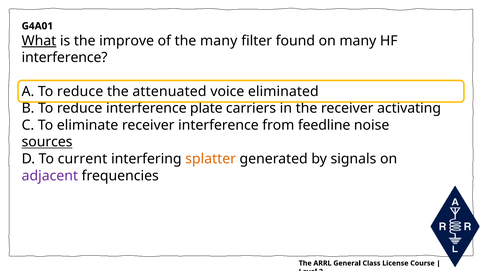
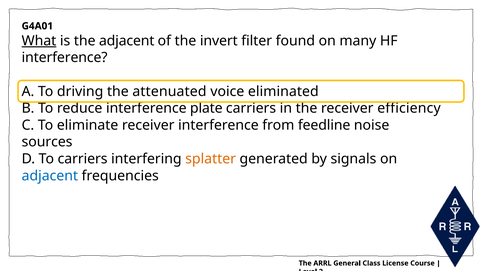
the improve: improve -> adjacent (127, 41)
the many: many -> invert (219, 41)
A To reduce: reduce -> driving (80, 91)
activating: activating -> efficiency (409, 108)
sources underline: present -> none (47, 142)
To current: current -> carriers (83, 159)
adjacent colour: purple -> blue (50, 176)
